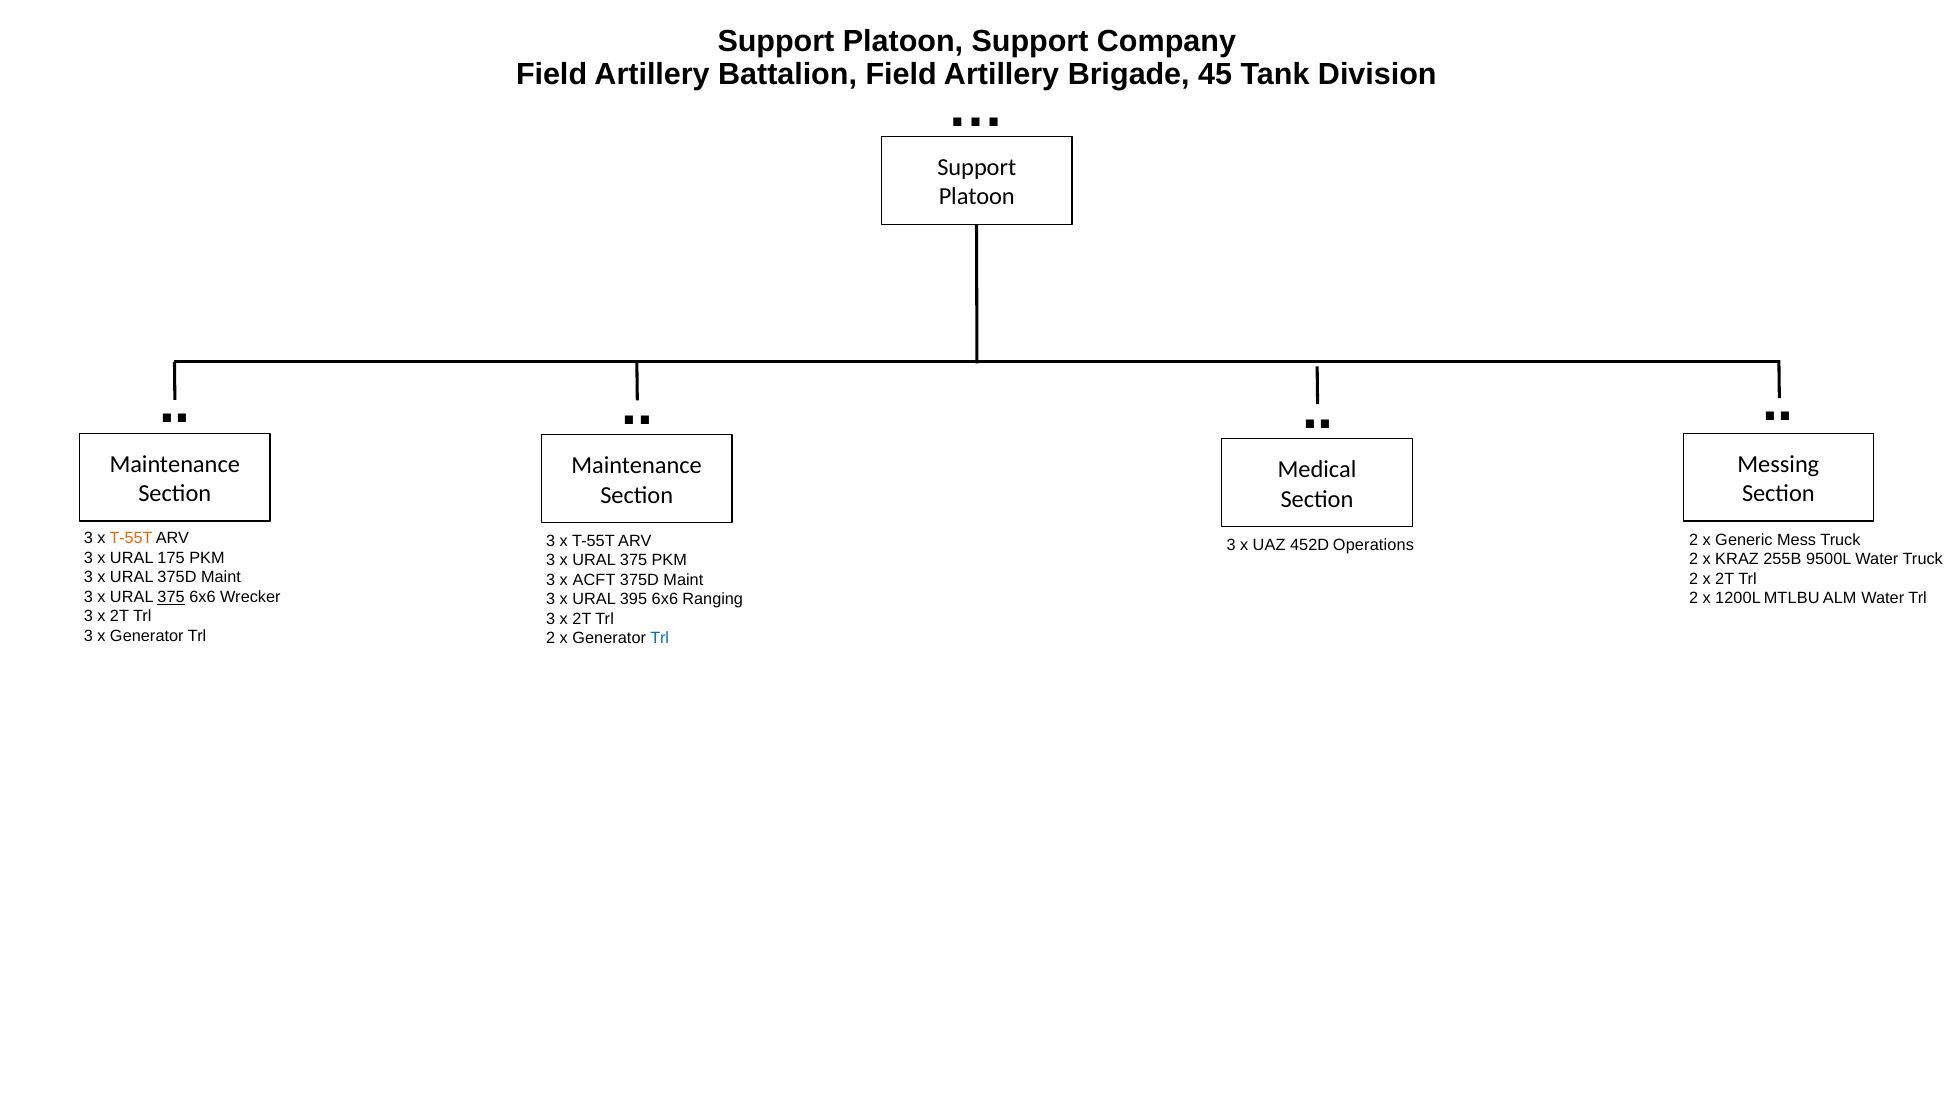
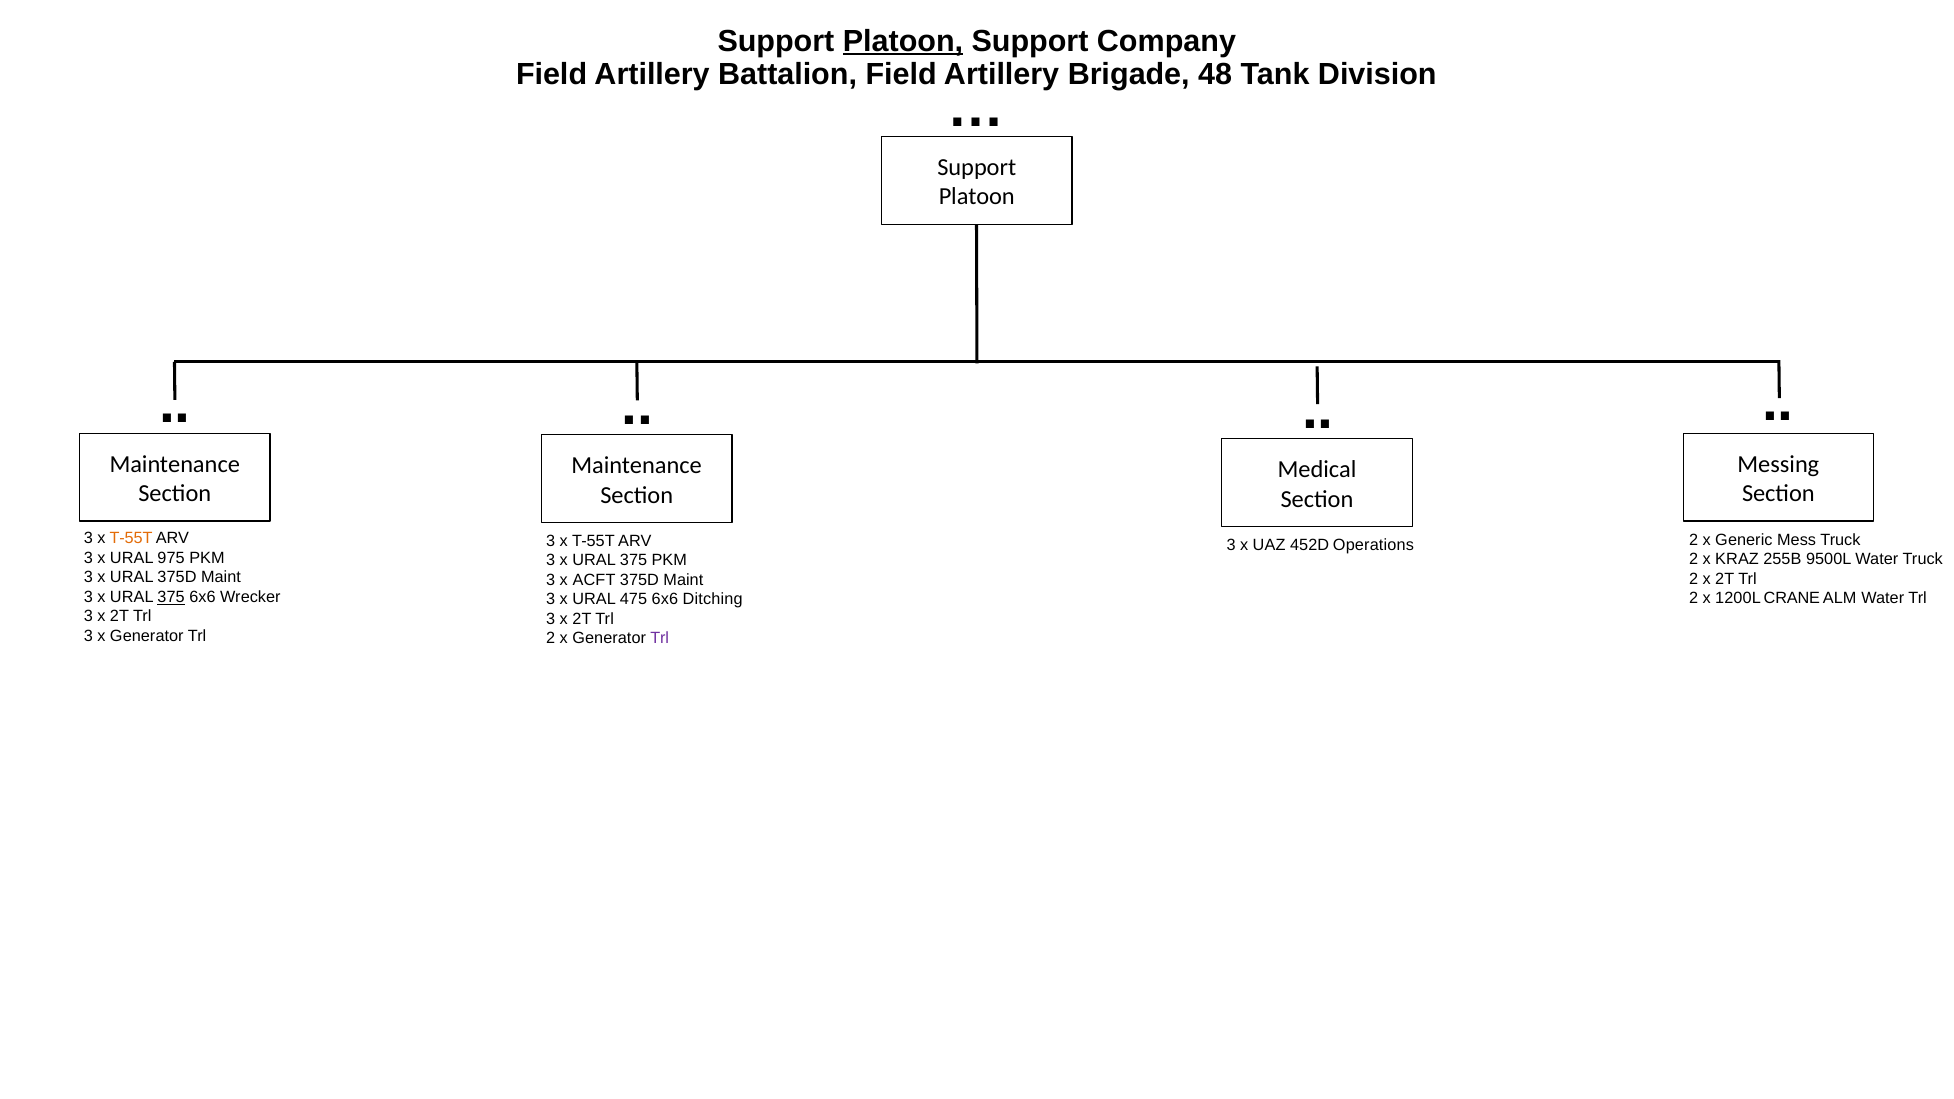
Platoon underline: none -> present (903, 41)
45: 45 -> 48 (1215, 74)
175: 175 -> 975 (171, 558)
MTLBU: MTLBU -> CRANE (1792, 599)
395: 395 -> 475 (633, 599)
Ranging: Ranging -> Ditching (713, 599)
Trl colour: blue -> purple (660, 638)
